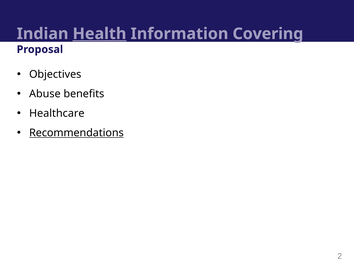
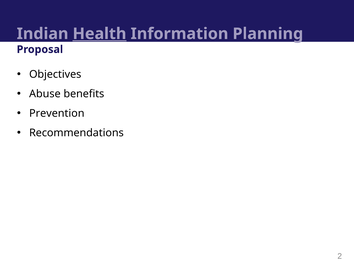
Covering: Covering -> Planning (268, 34)
Healthcare: Healthcare -> Prevention (57, 114)
Recommendations underline: present -> none (76, 133)
